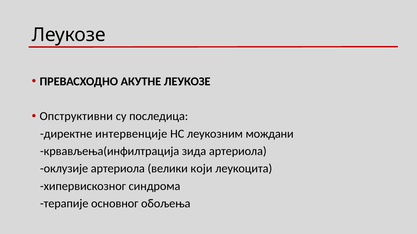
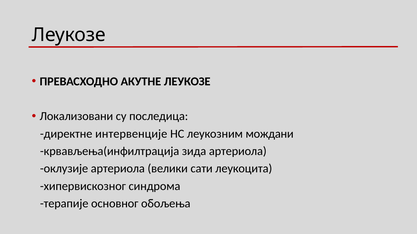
Опструктивни: Опструктивни -> Локализовани (76, 117)
који: који -> сати (202, 169)
